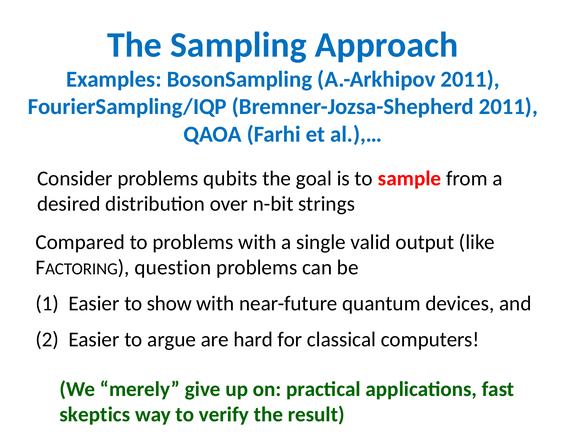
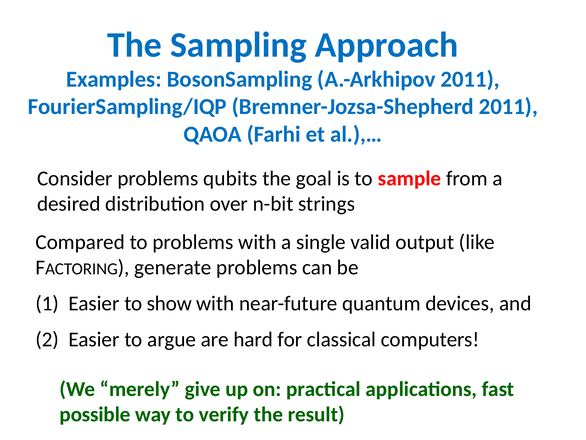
question: question -> generate (173, 267)
skeptics: skeptics -> possible (95, 414)
